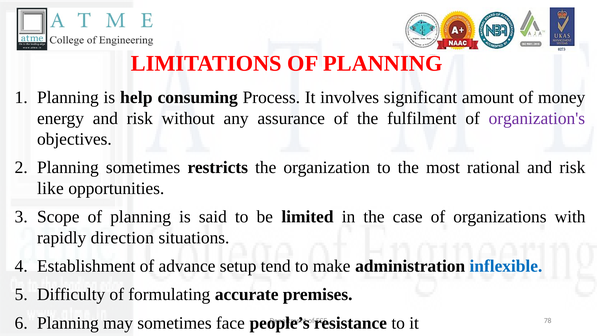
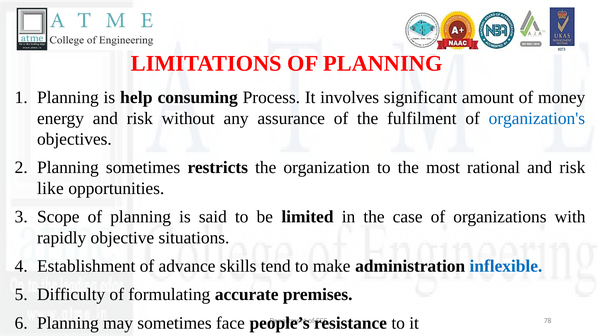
organization's colour: purple -> blue (537, 118)
direction: direction -> objective (122, 238)
setup: setup -> skills (238, 266)
